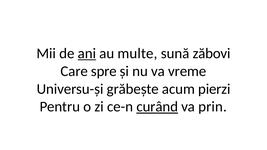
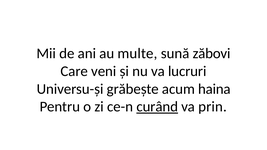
ani underline: present -> none (87, 53)
spre: spre -> veni (104, 71)
vreme: vreme -> lucruri (187, 71)
pierzi: pierzi -> haina (214, 89)
